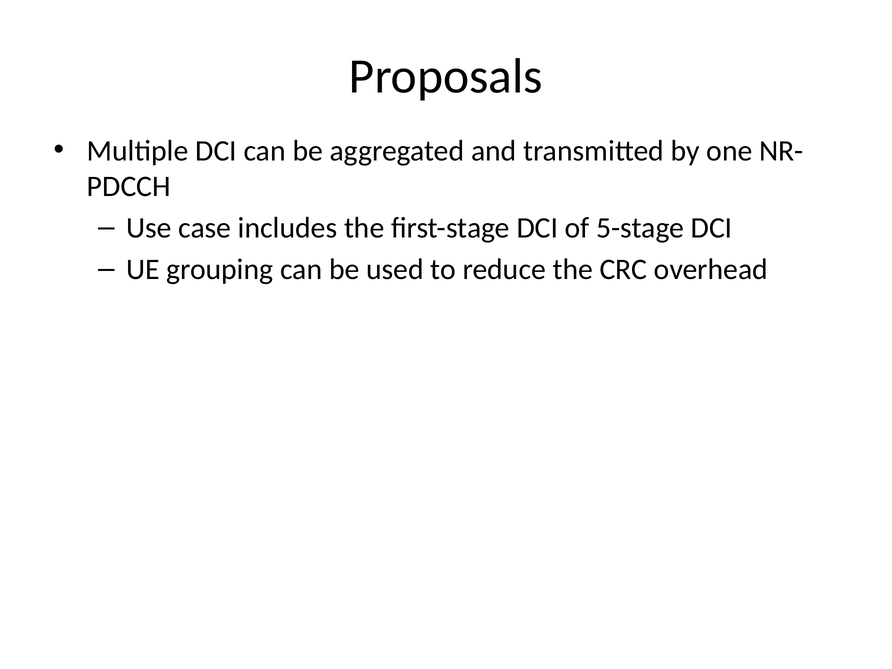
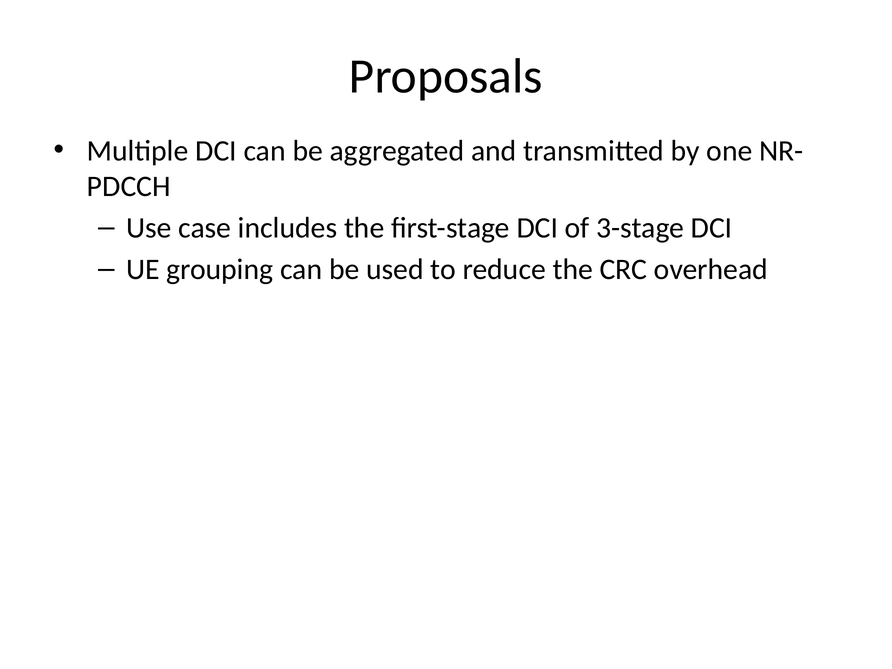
5-stage: 5-stage -> 3-stage (640, 228)
